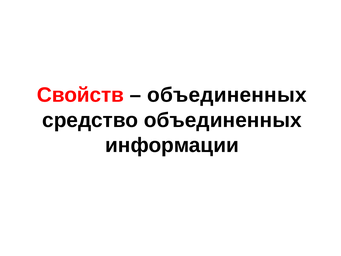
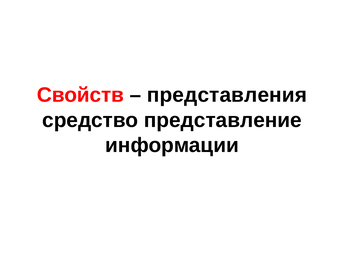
объединенных: объединенных -> представления (227, 95)
средство объединенных: объединенных -> представление (223, 120)
